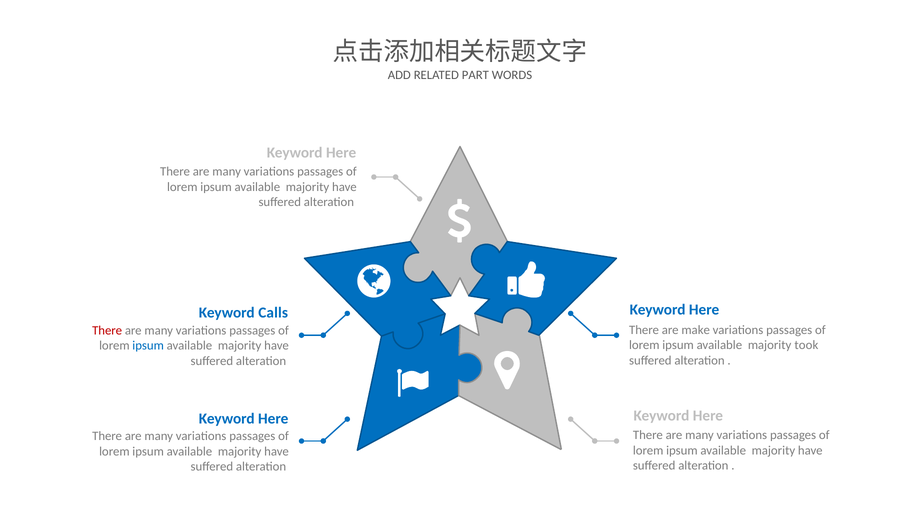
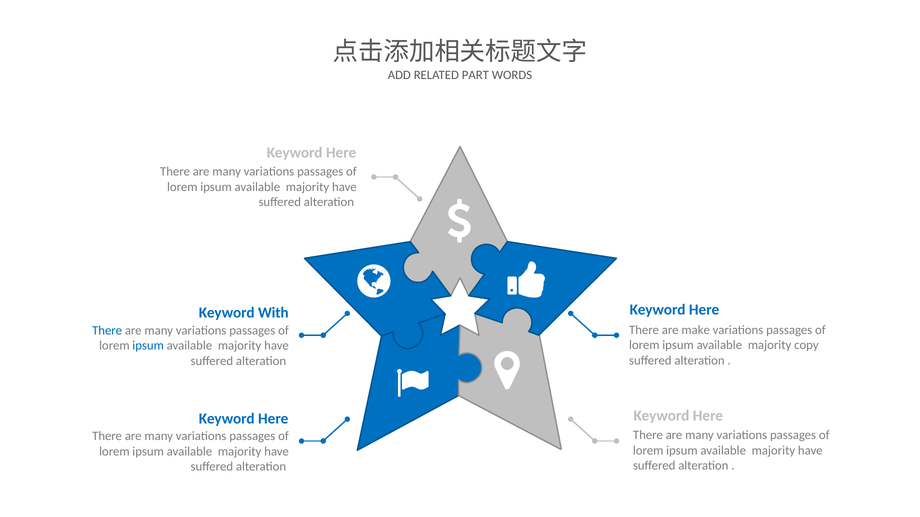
Calls: Calls -> With (273, 313)
There colour: red -> blue (107, 331)
took: took -> copy (806, 346)
